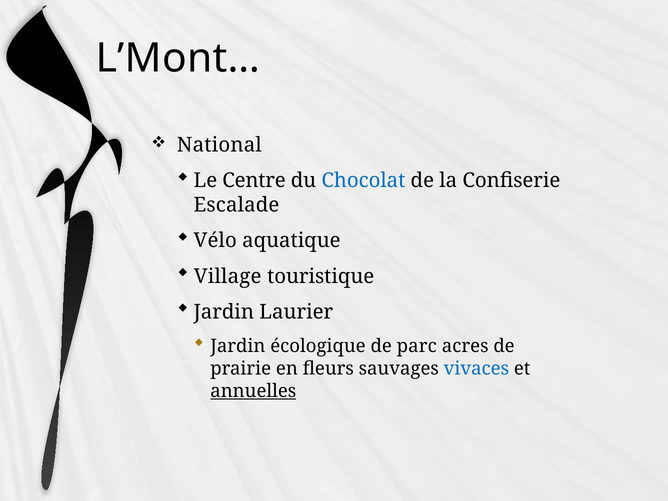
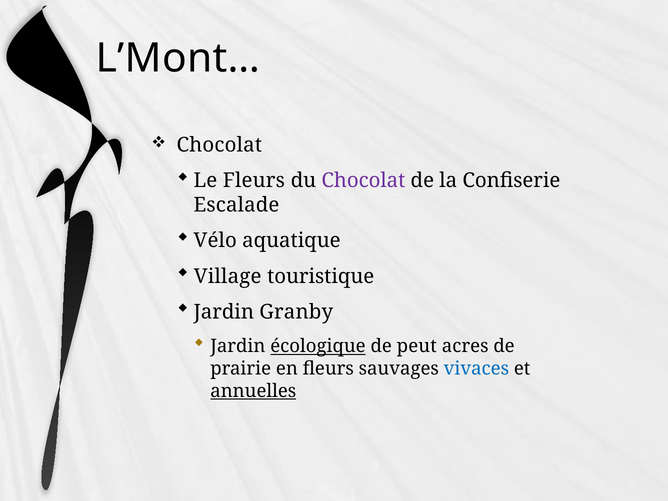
National: National -> Chocolat (219, 145)
Le Centre: Centre -> Fleurs (254, 181)
Chocolat colour: blue -> purple (363, 181)
Laurier: Laurier -> Granby (296, 312)
écologique underline: none -> present (318, 346)
parc: parc -> peut (417, 346)
